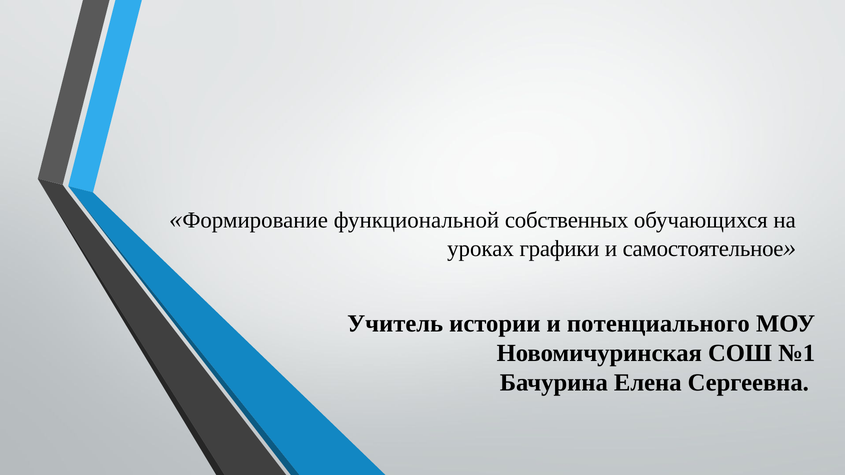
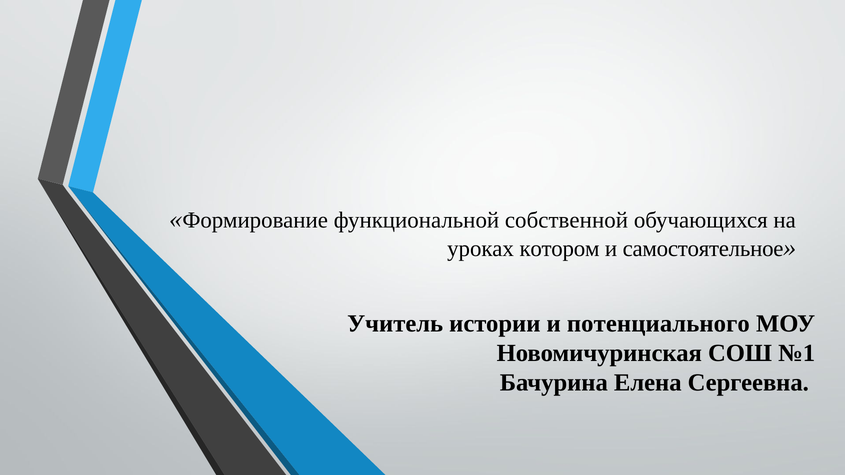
собственных: собственных -> собственной (566, 220)
графики: графики -> котором (559, 249)
